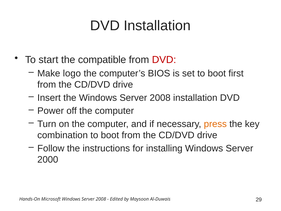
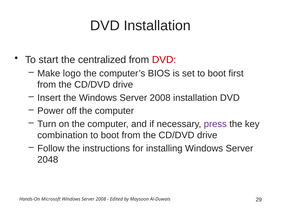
compatible: compatible -> centralized (102, 60)
press colour: orange -> purple (215, 124)
2000: 2000 -> 2048 (48, 159)
